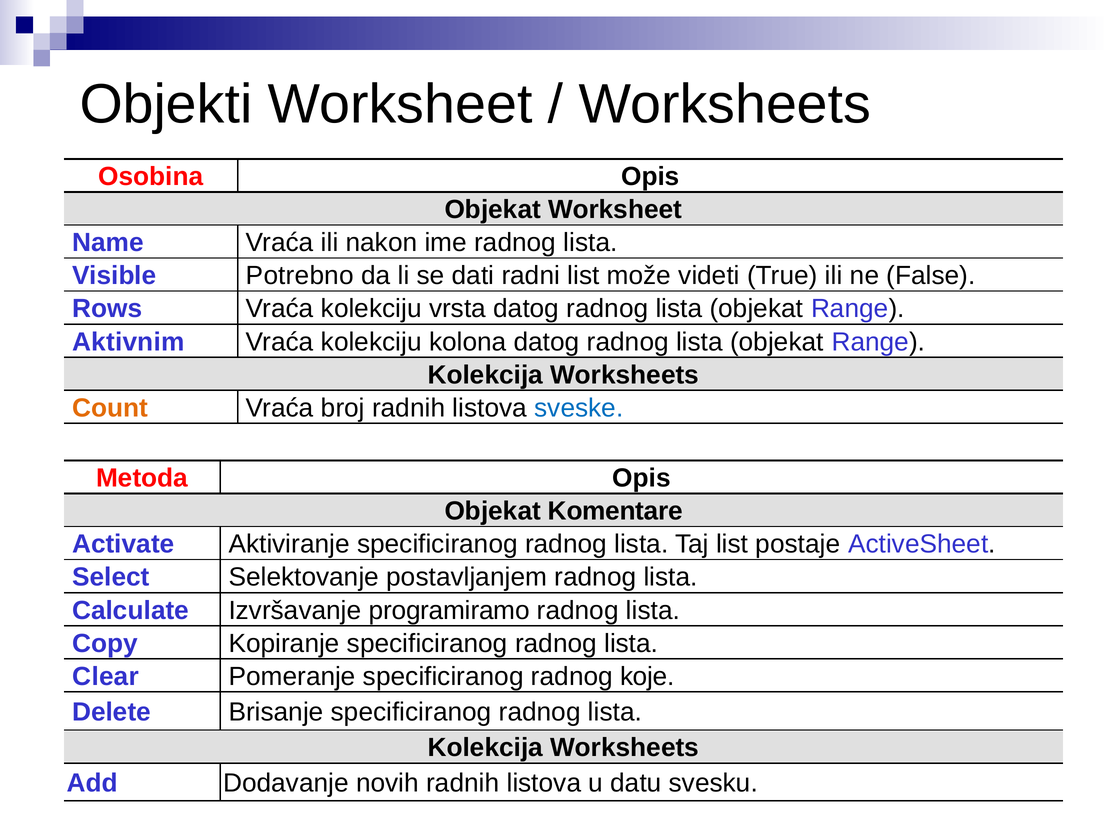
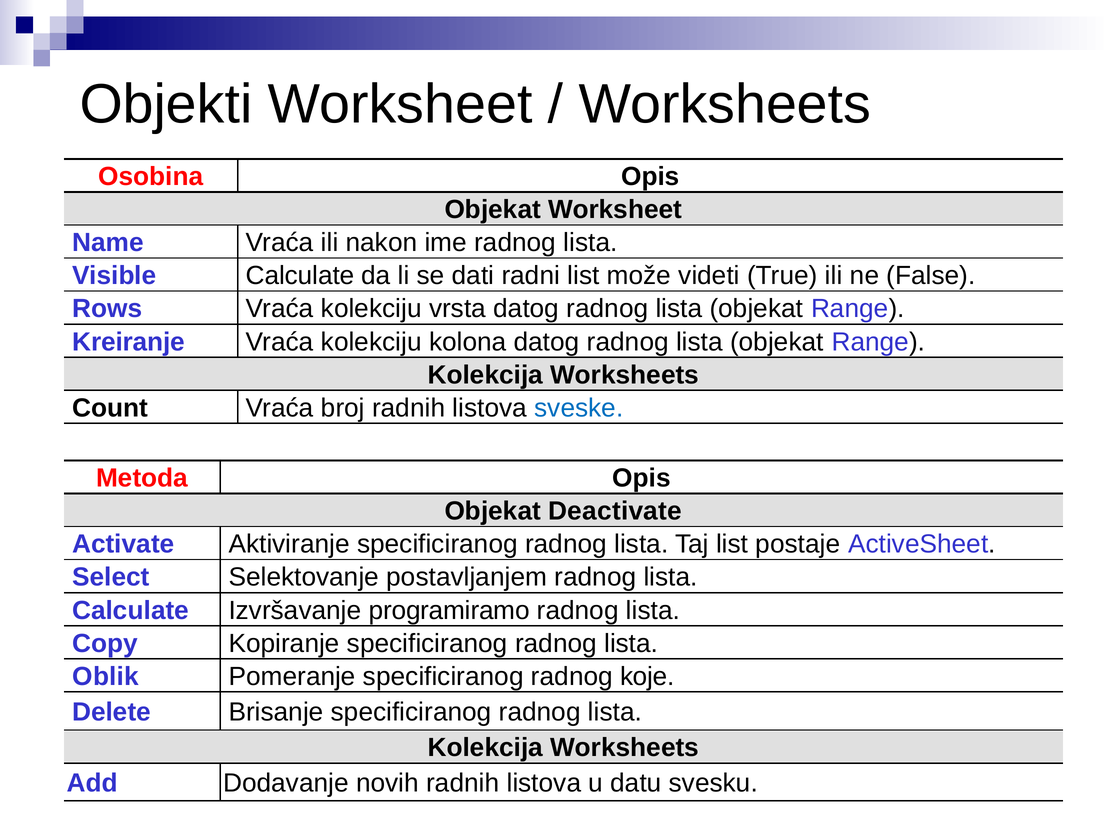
Visible Potrebno: Potrebno -> Calculate (300, 276)
Aktivnim: Aktivnim -> Kreiranje (129, 342)
Count colour: orange -> black (110, 408)
Komentare: Komentare -> Deactivate (615, 511)
Clear: Clear -> Oblik (106, 676)
